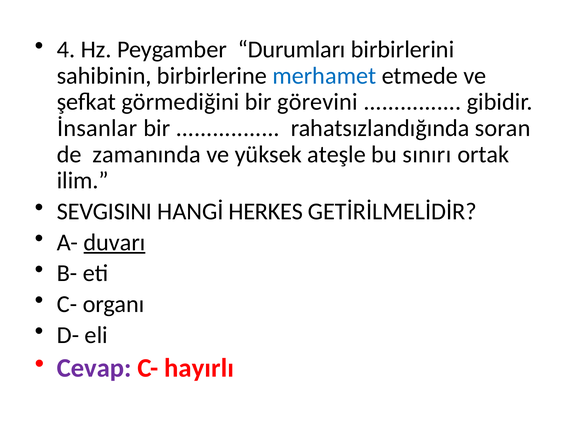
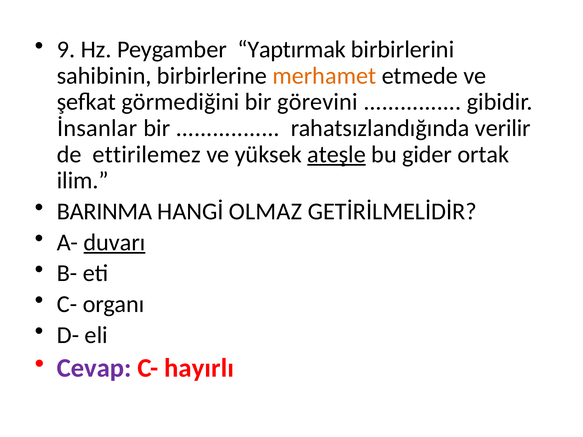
4: 4 -> 9 (66, 50)
Durumları: Durumları -> Yaptırmak (292, 50)
merhamet colour: blue -> orange (324, 76)
soran: soran -> verilir (503, 128)
zamanında: zamanında -> ettirilemez (147, 155)
ateşle underline: none -> present (337, 155)
sınırı: sınırı -> gider (427, 155)
SEVGISINI: SEVGISINI -> BARINMA (104, 212)
HERKES: HERKES -> OLMAZ (266, 212)
